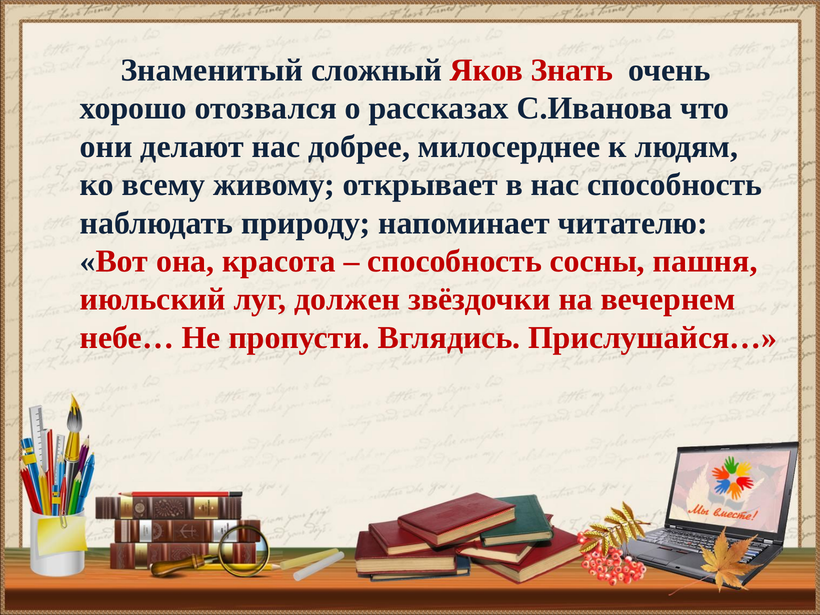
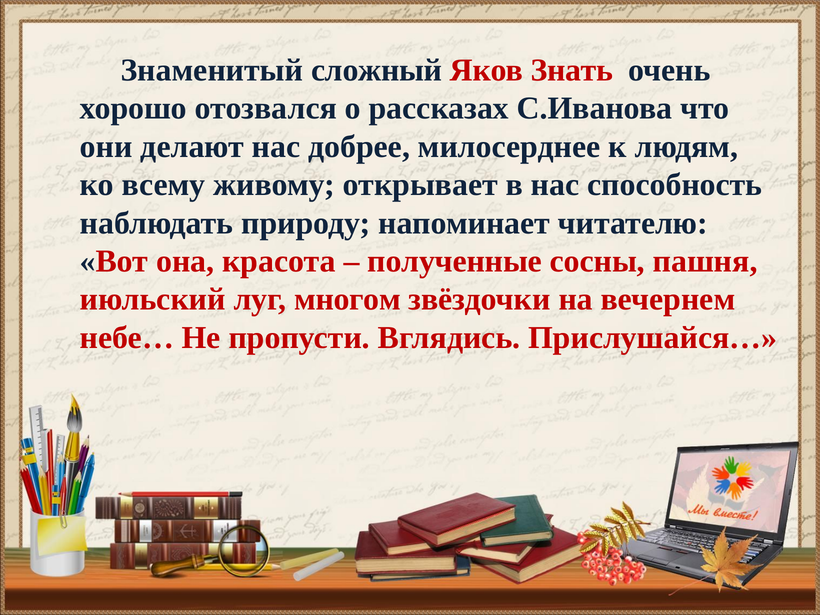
способность: способность -> полученные (455, 261)
должен: должен -> многом (347, 299)
